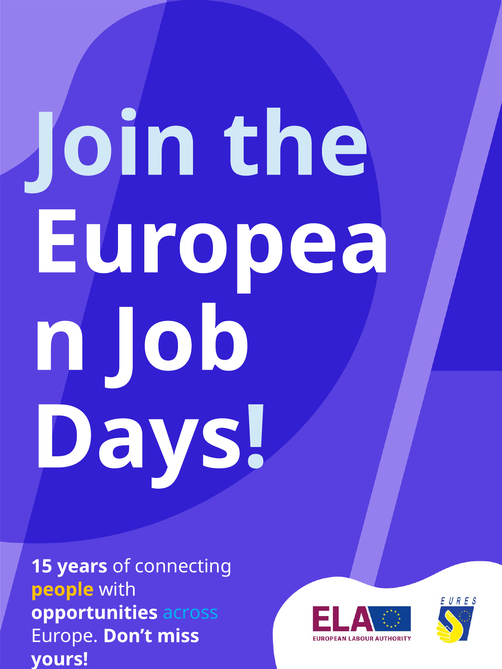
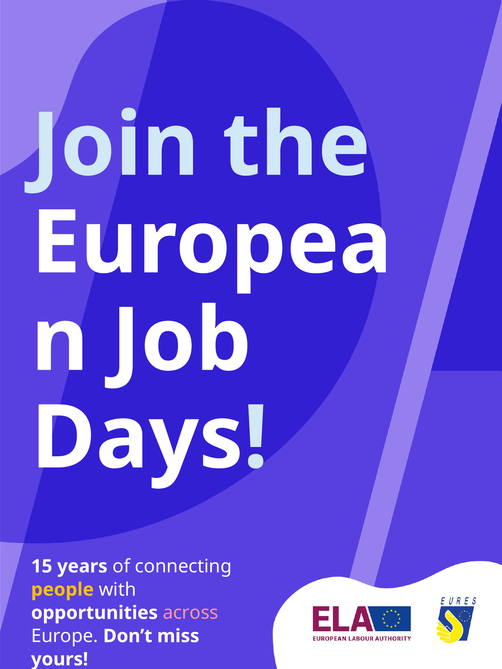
across colour: light blue -> pink (191, 613)
